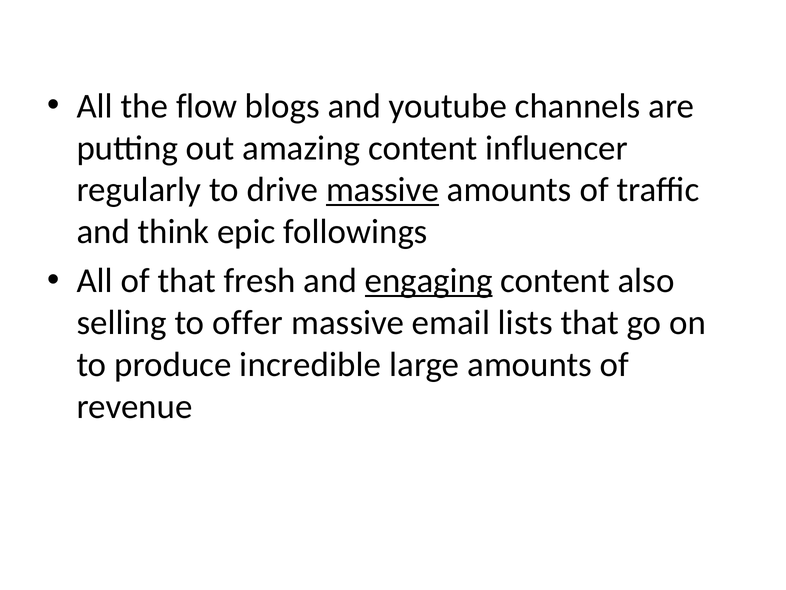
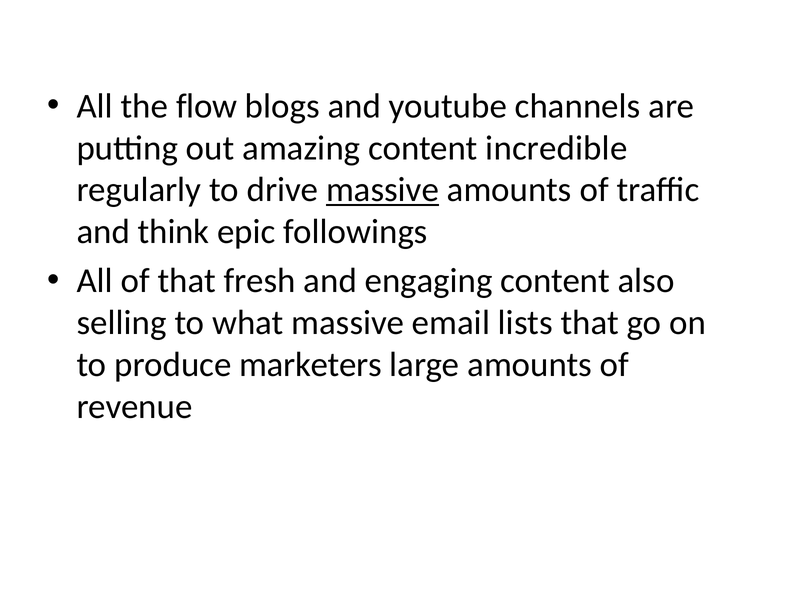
influencer: influencer -> incredible (556, 148)
engaging underline: present -> none (429, 281)
offer: offer -> what (248, 323)
incredible: incredible -> marketers (311, 365)
